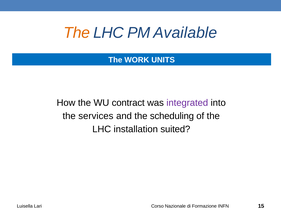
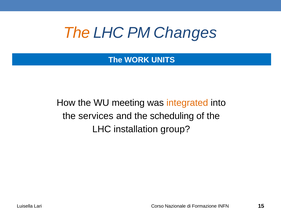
Available: Available -> Changes (185, 33)
contract: contract -> meeting (128, 103)
integrated colour: purple -> orange (187, 103)
suited: suited -> group (175, 129)
